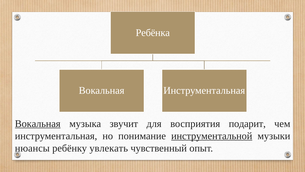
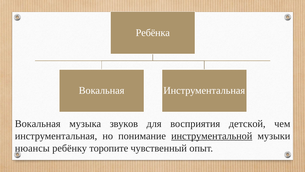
Вокальная underline: present -> none (38, 123)
звучит: звучит -> звуков (124, 123)
подарит: подарит -> детской (247, 123)
увлекать: увлекать -> торопите (109, 148)
